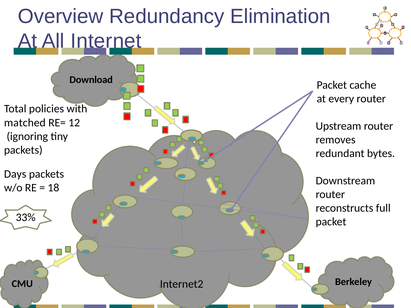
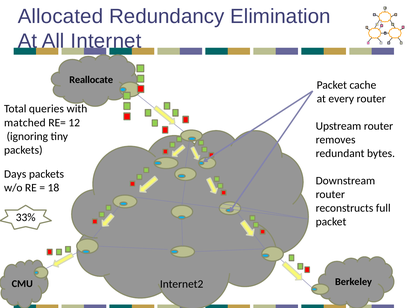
Overview: Overview -> Allocated (61, 17)
Download: Download -> Reallocate (91, 80)
policies: policies -> queries (46, 109)
